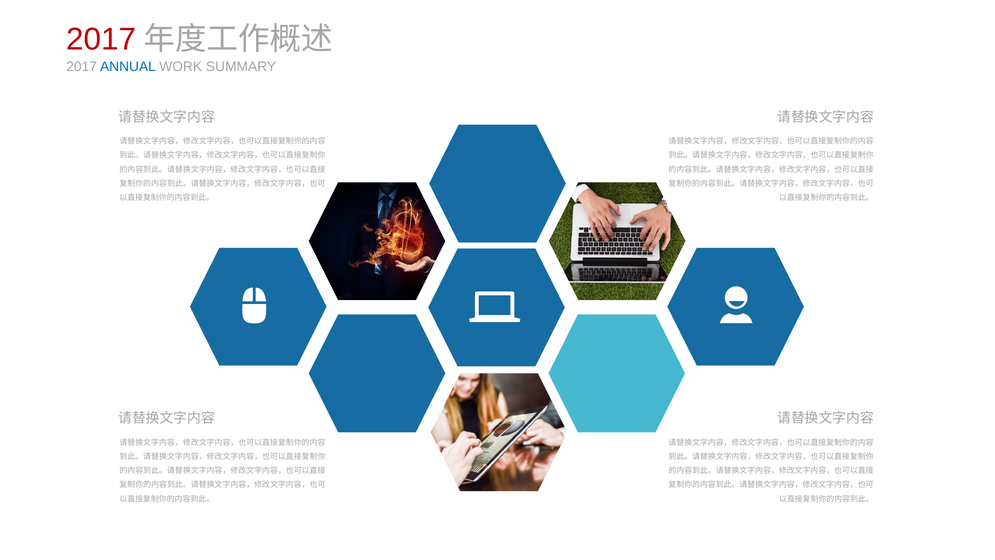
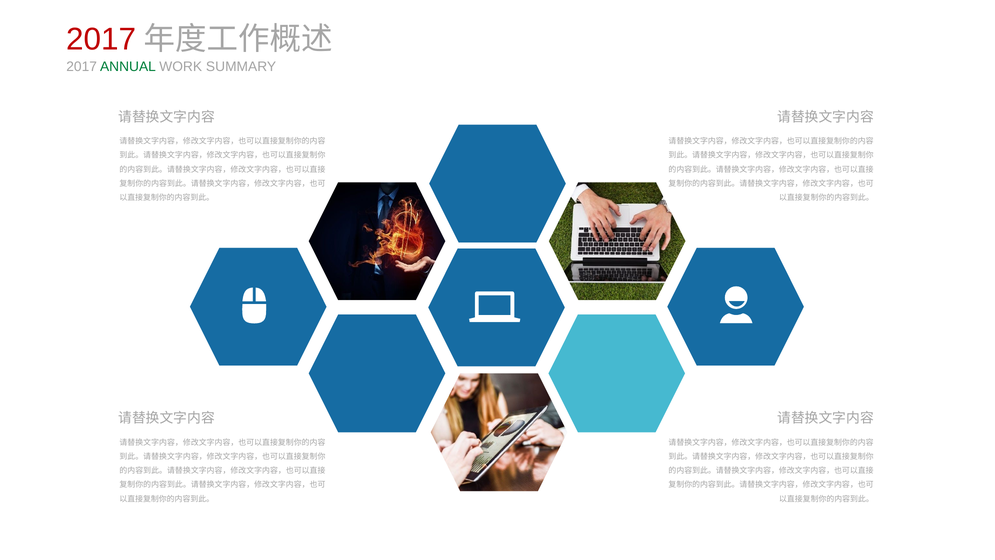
ANNUAL colour: blue -> green (128, 67)
